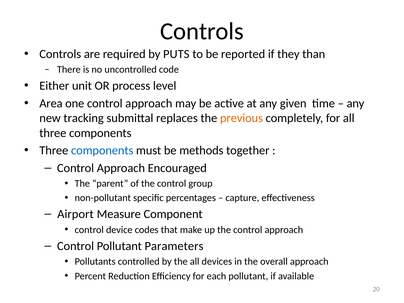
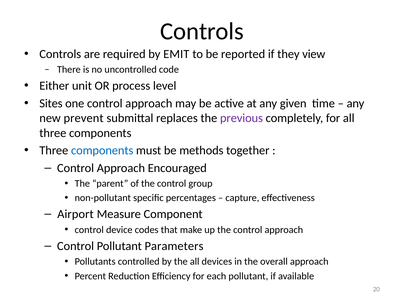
PUTS: PUTS -> EMIT (176, 54)
than: than -> view (314, 54)
Area: Area -> Sites (51, 103)
tracking: tracking -> prevent (84, 118)
previous colour: orange -> purple (241, 118)
